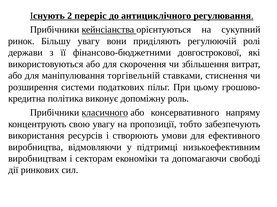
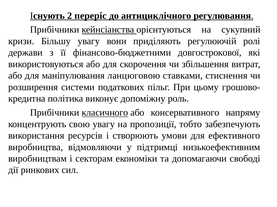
ринок: ринок -> кризи (21, 41)
торгівельній: торгівельній -> ланцюговою (134, 76)
